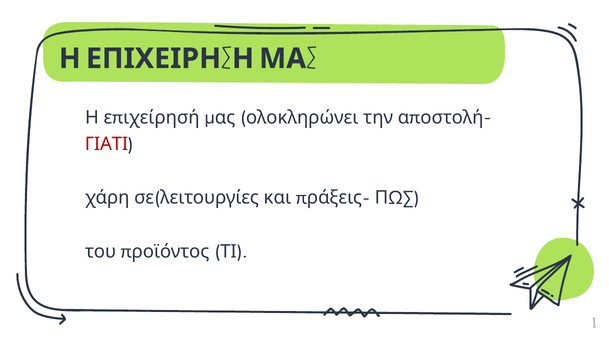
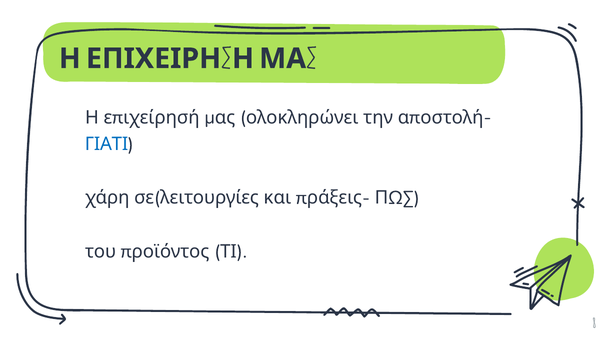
ΓΙΑΤΙ colour: red -> blue (107, 144)
